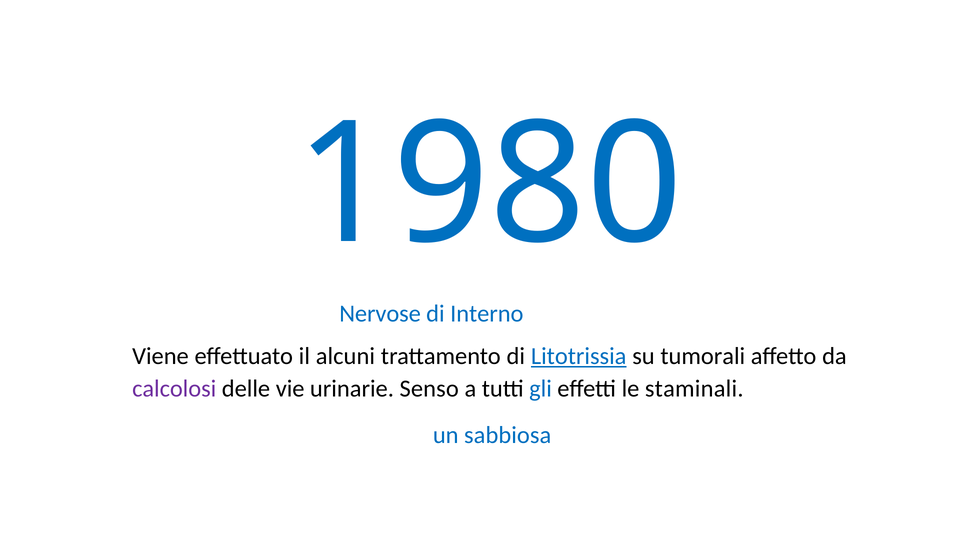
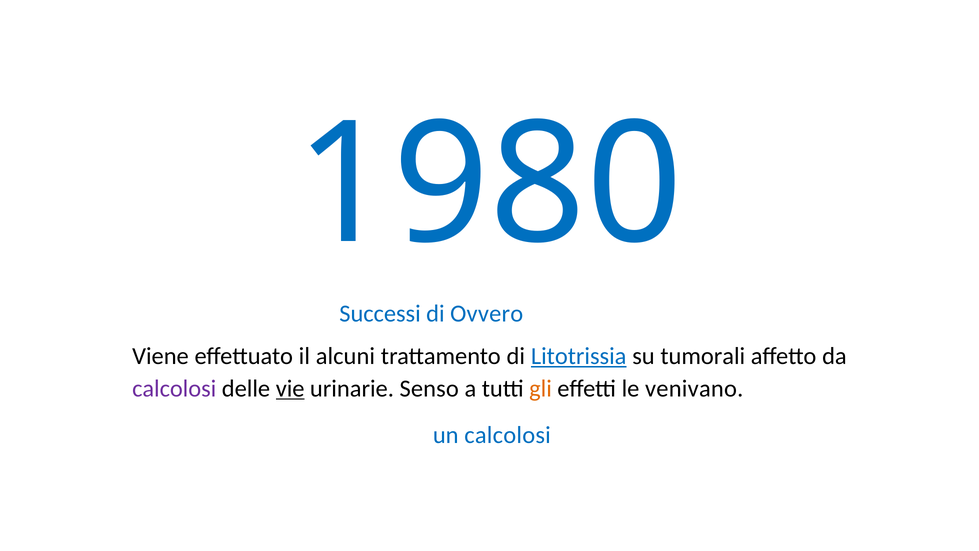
Nervose: Nervose -> Successi (380, 313)
Interno: Interno -> Ovvero (487, 313)
vie underline: none -> present (290, 388)
gli colour: blue -> orange (541, 388)
staminali: staminali -> venivano (694, 388)
un sabbiosa: sabbiosa -> calcolosi (508, 435)
